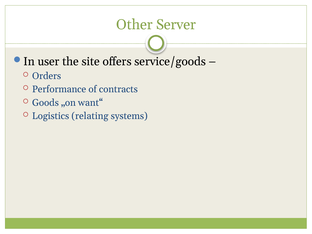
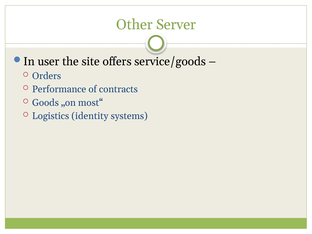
want“: want“ -> most“ (90, 103)
relating: relating -> identity (90, 116)
